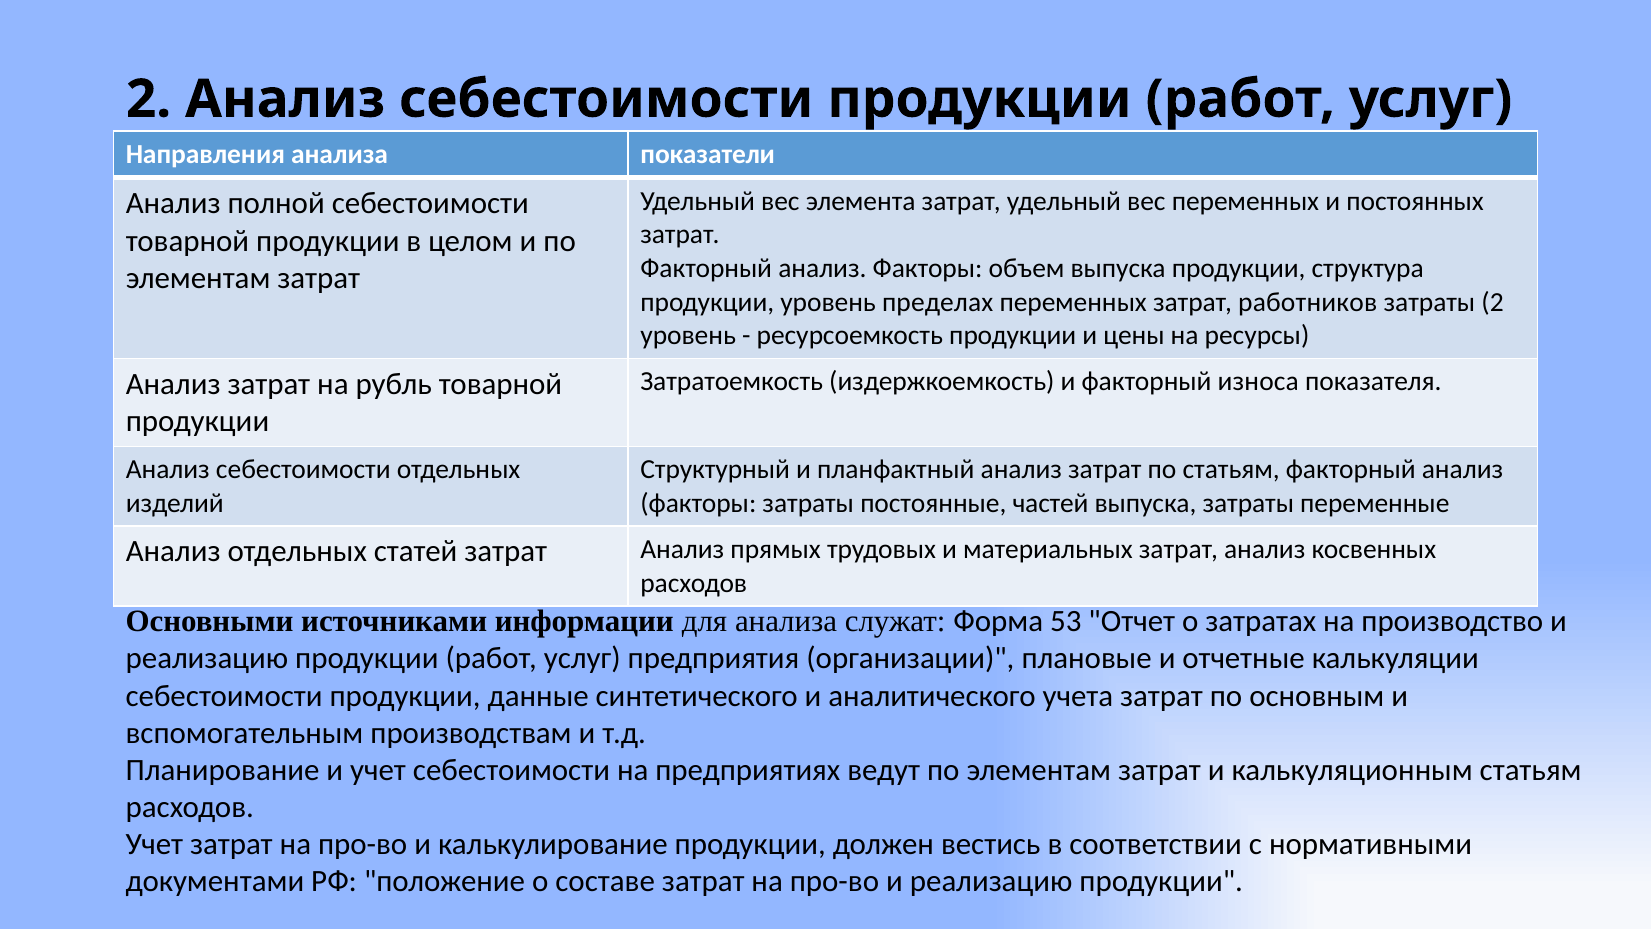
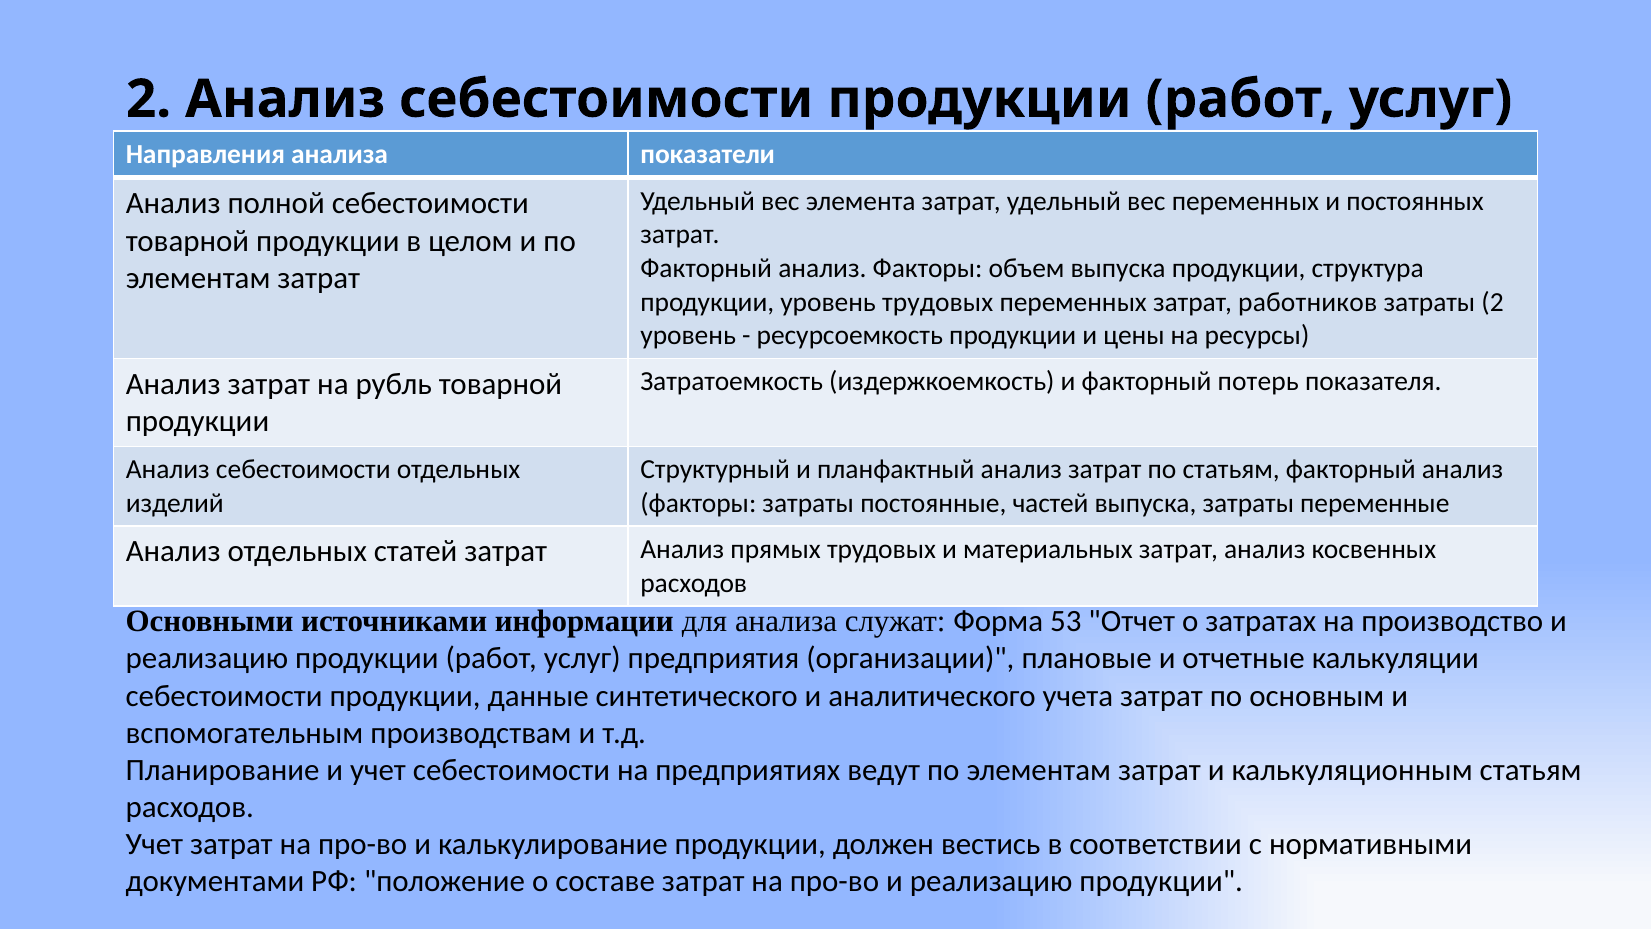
уровень пределах: пределах -> трудовых (938, 302)
износа: износа -> потерь (1258, 382)
